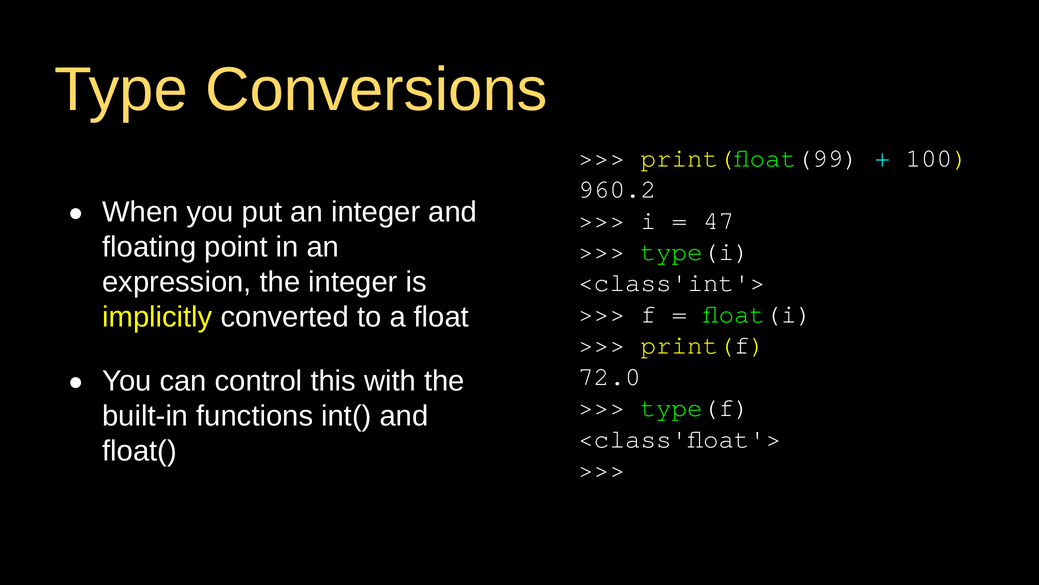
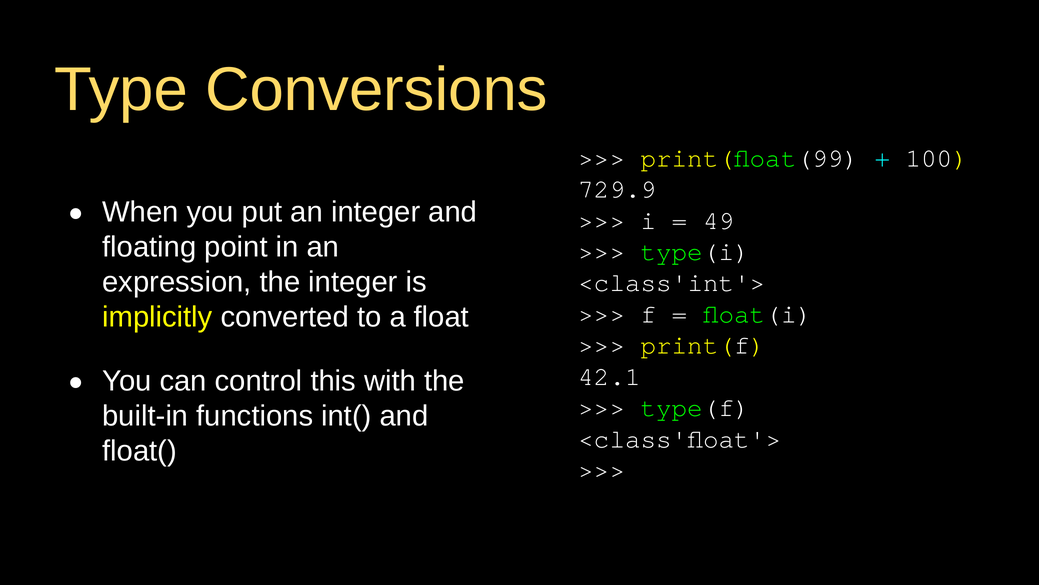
960.2: 960.2 -> 729.9 (617, 189)
47: 47 -> 49 (719, 220)
72.0: 72.0 -> 42.1 (610, 376)
